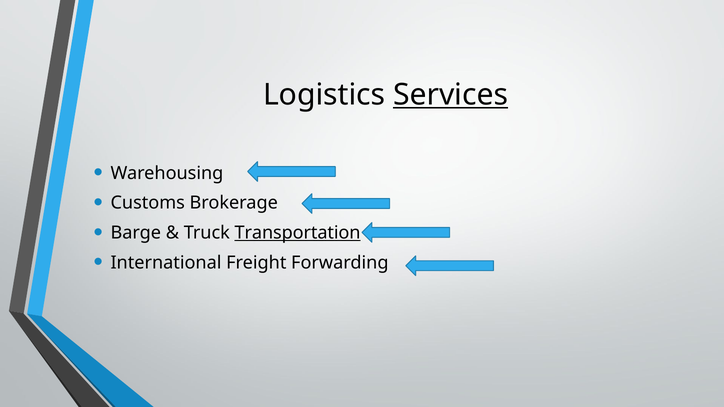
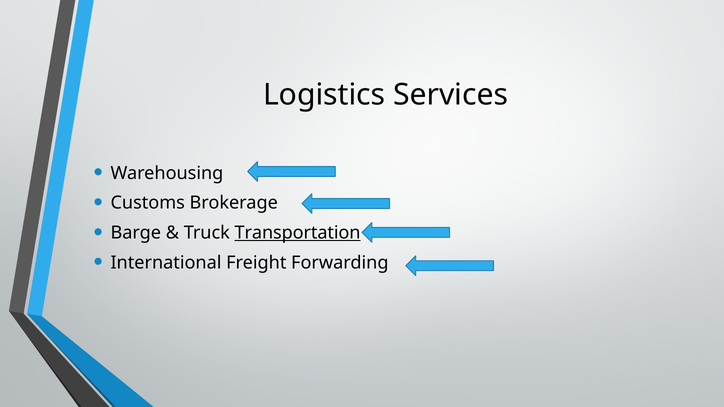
Services underline: present -> none (451, 95)
